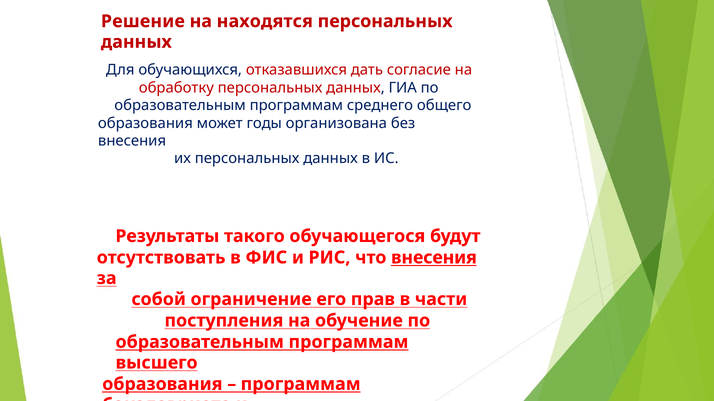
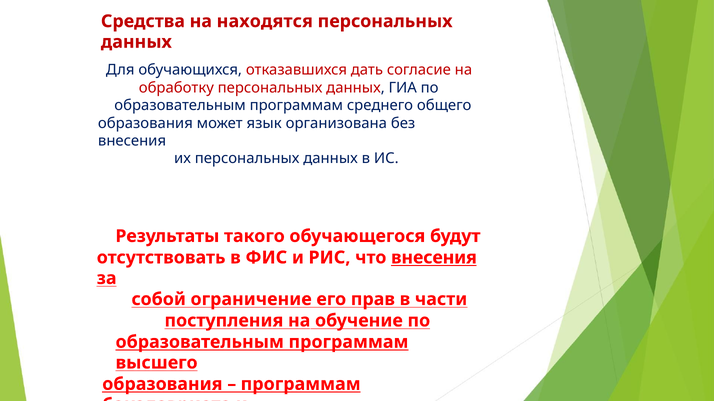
Решение: Решение -> Средства (143, 21)
годы: годы -> язык (264, 124)
